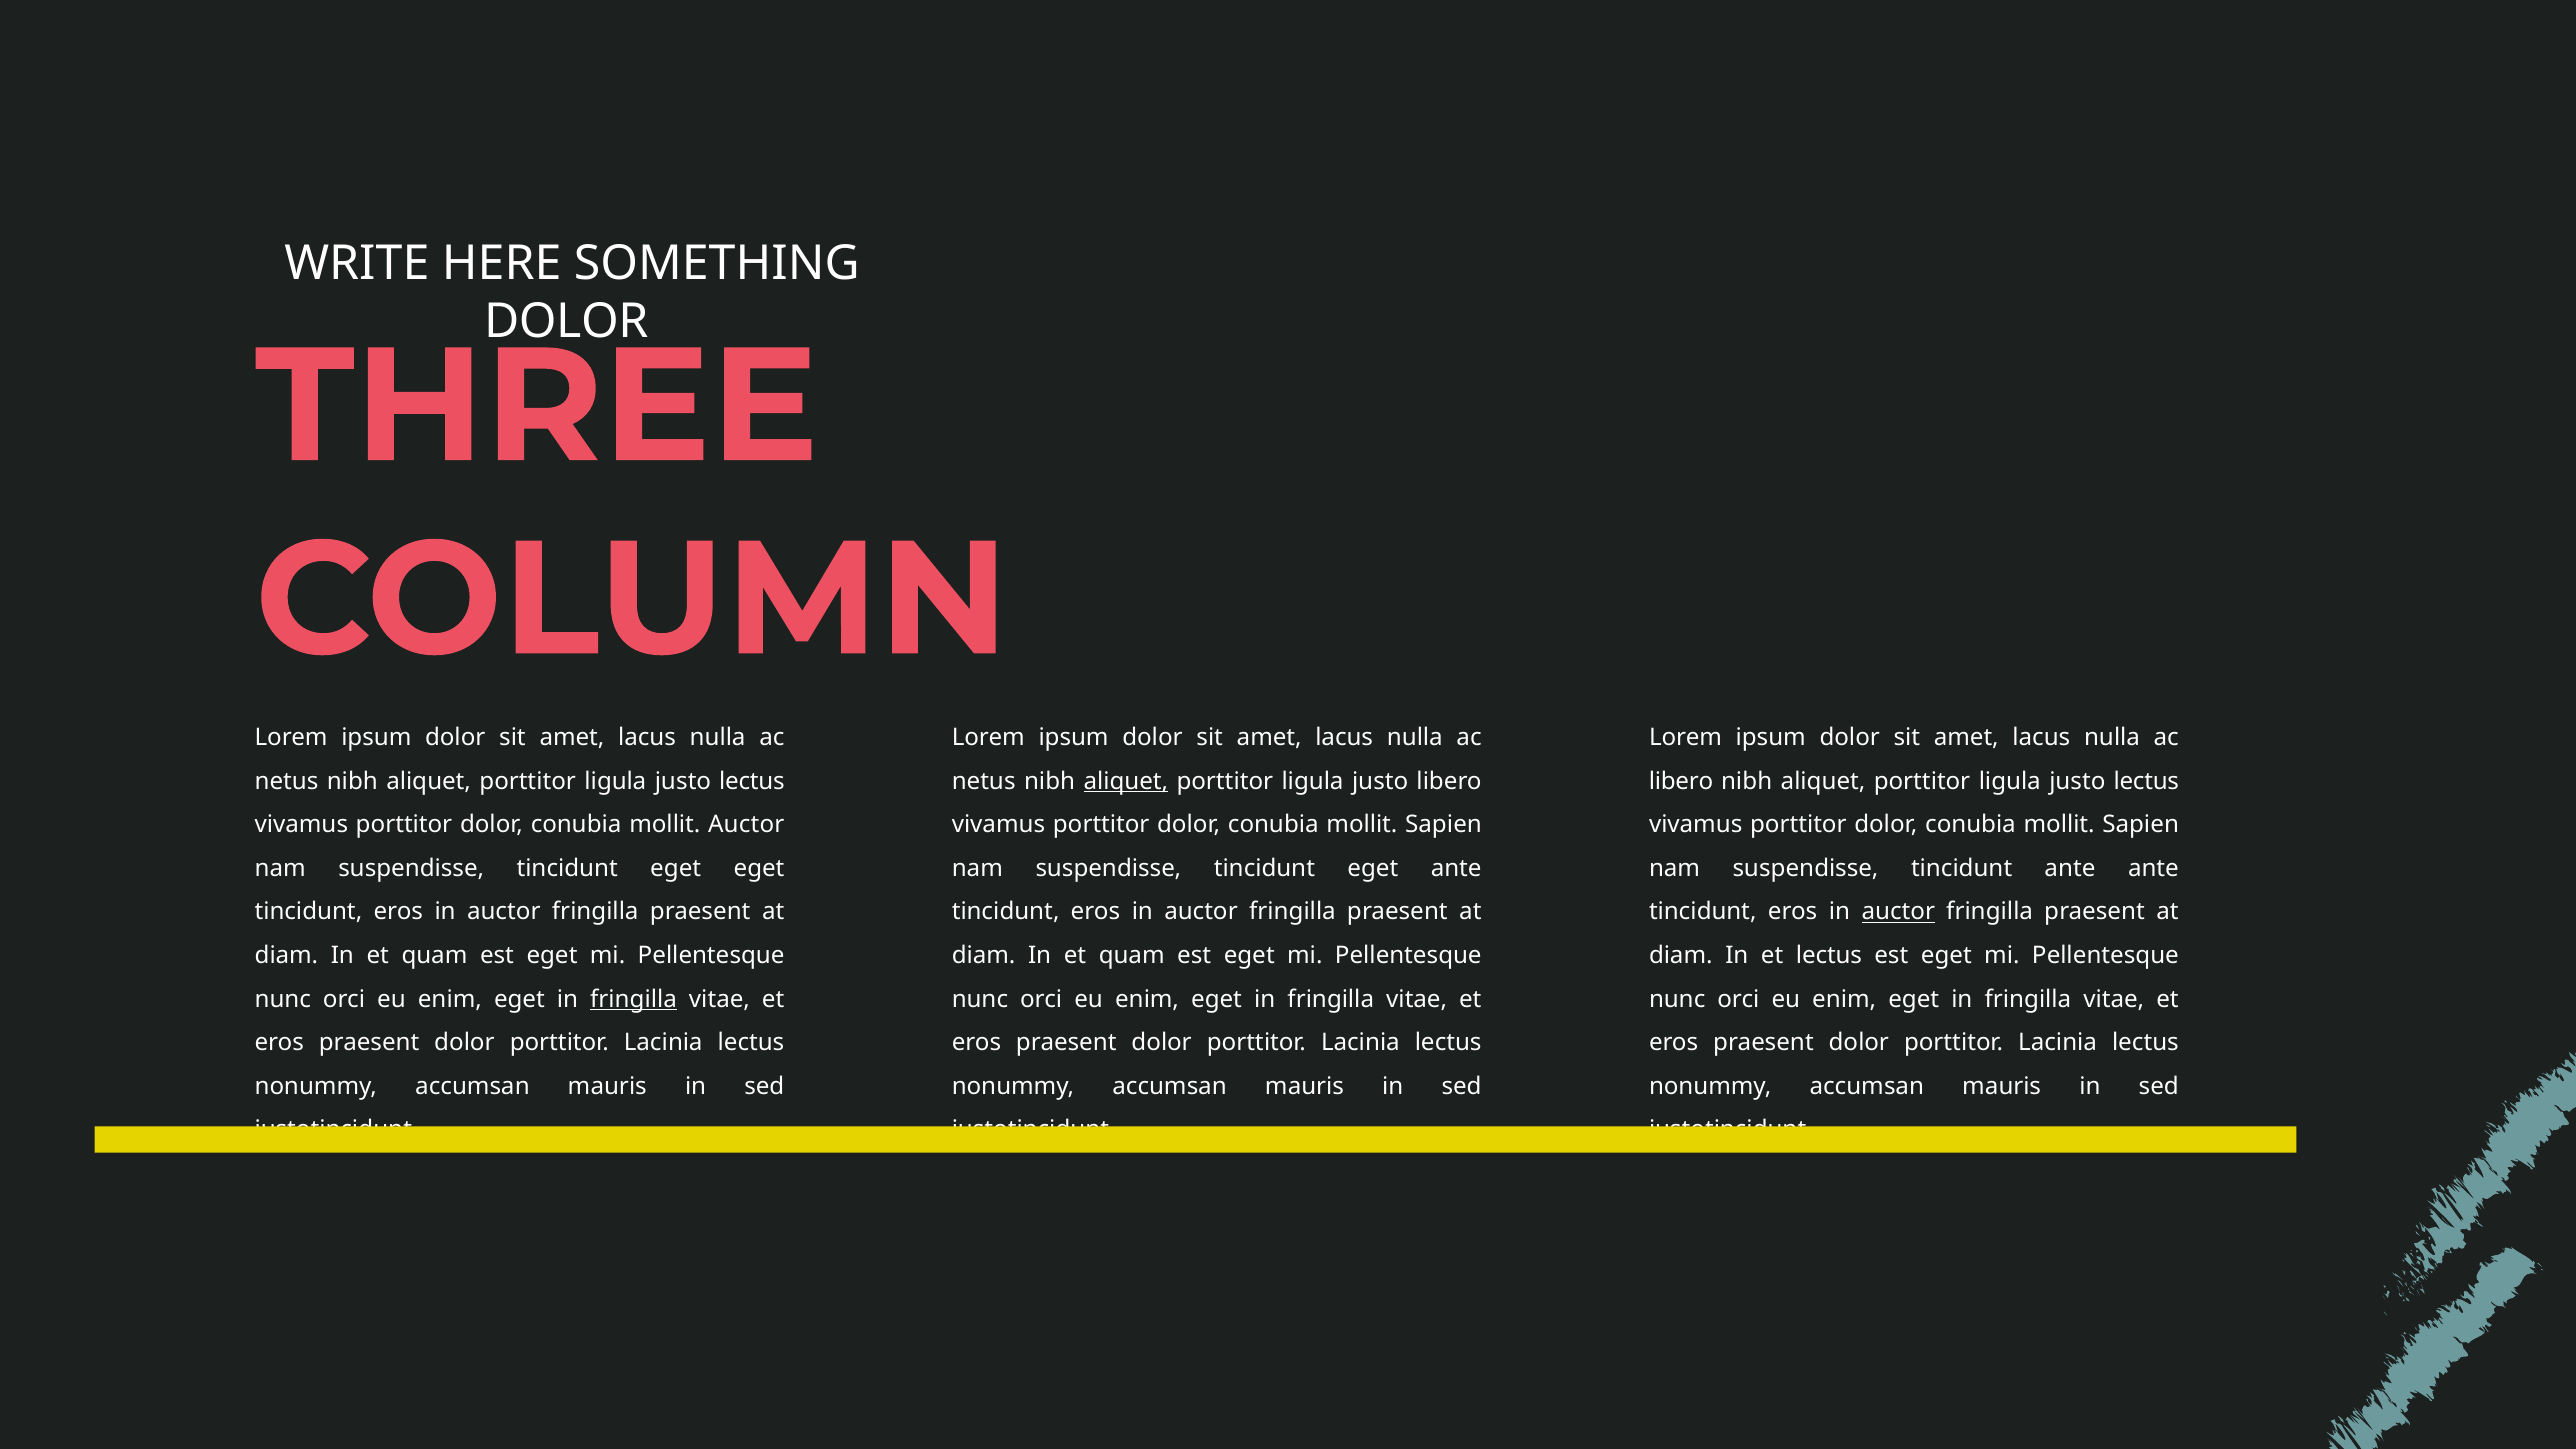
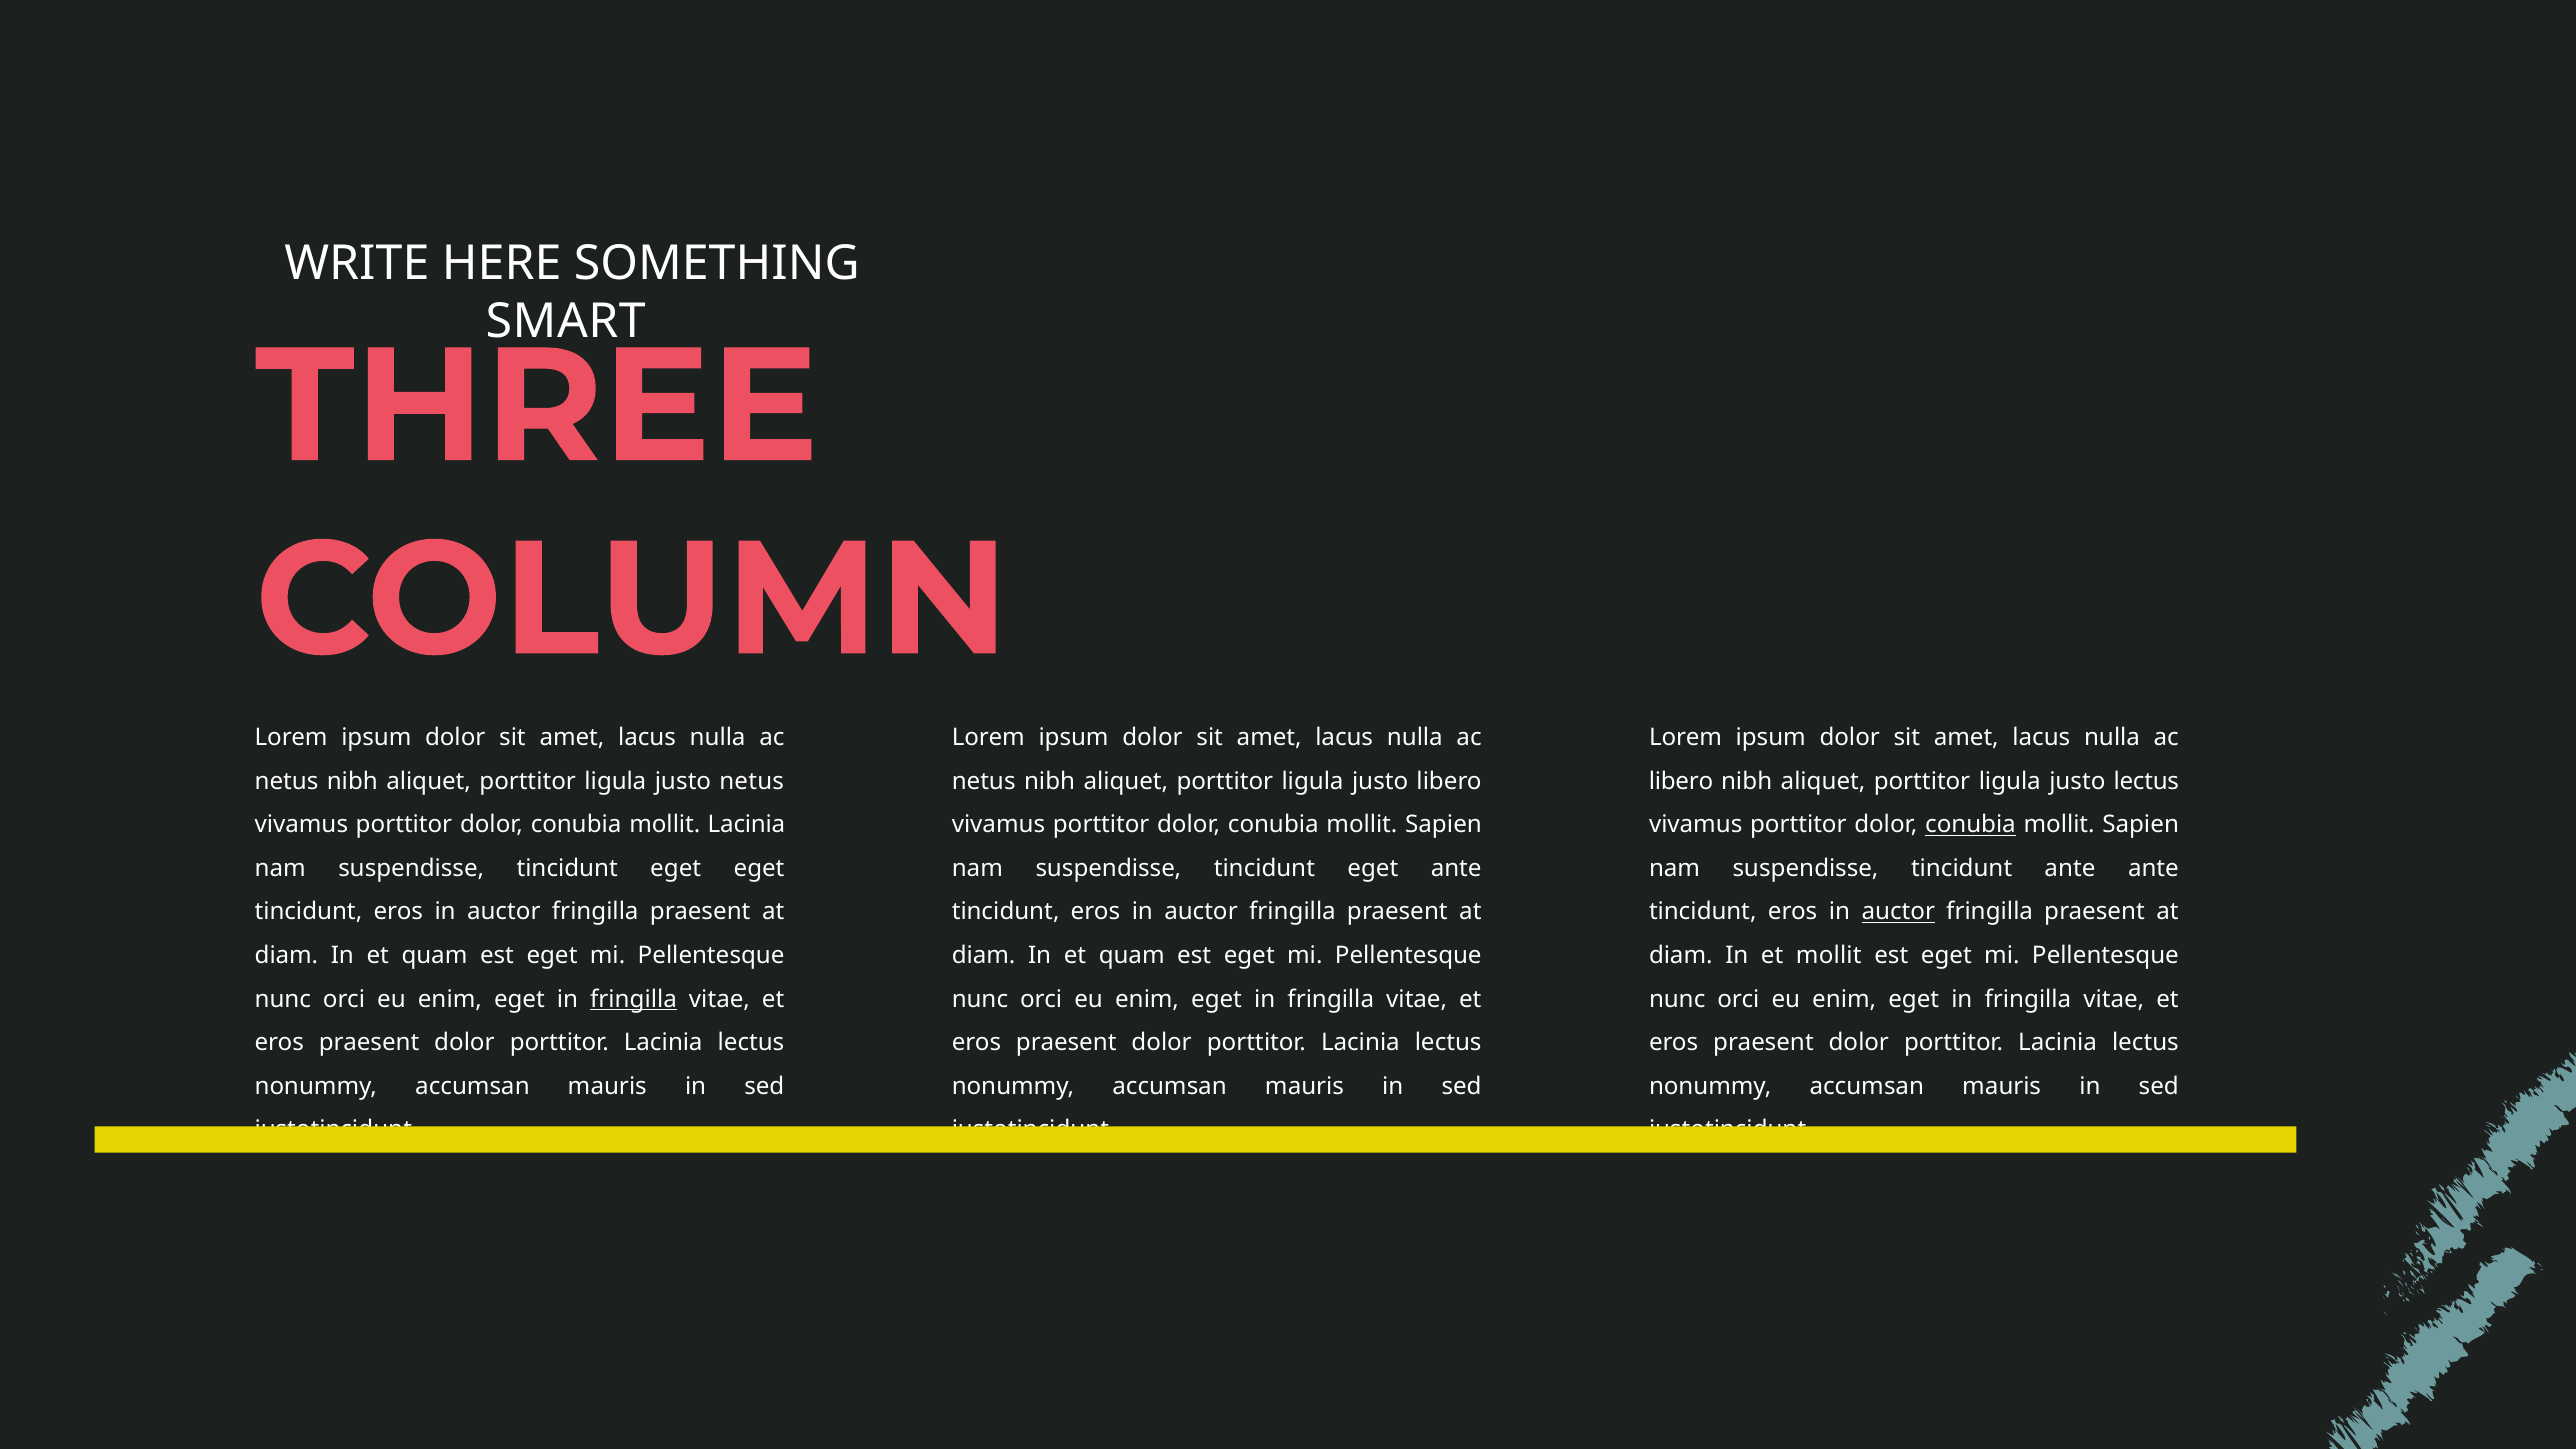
DOLOR: DOLOR -> SMART (566, 322)
lectus: lectus -> netus (752, 781)
aliquet underline: present -> none (1126, 781)
mollit Auctor: Auctor -> Lacinia (746, 825)
conubia underline: none -> present (1970, 825)
et lectus: lectus -> mollit (1829, 956)
